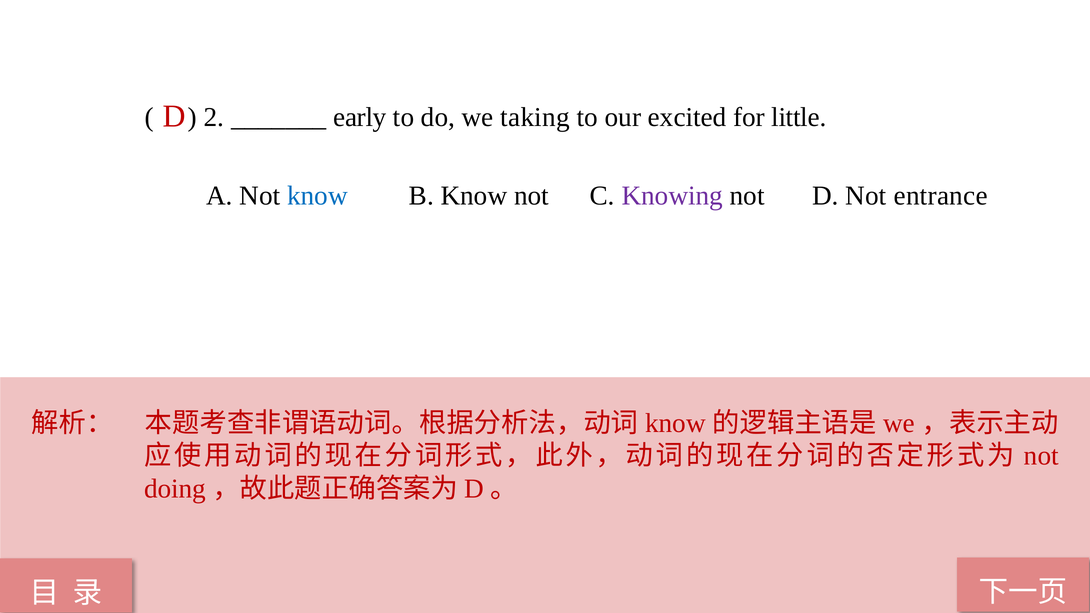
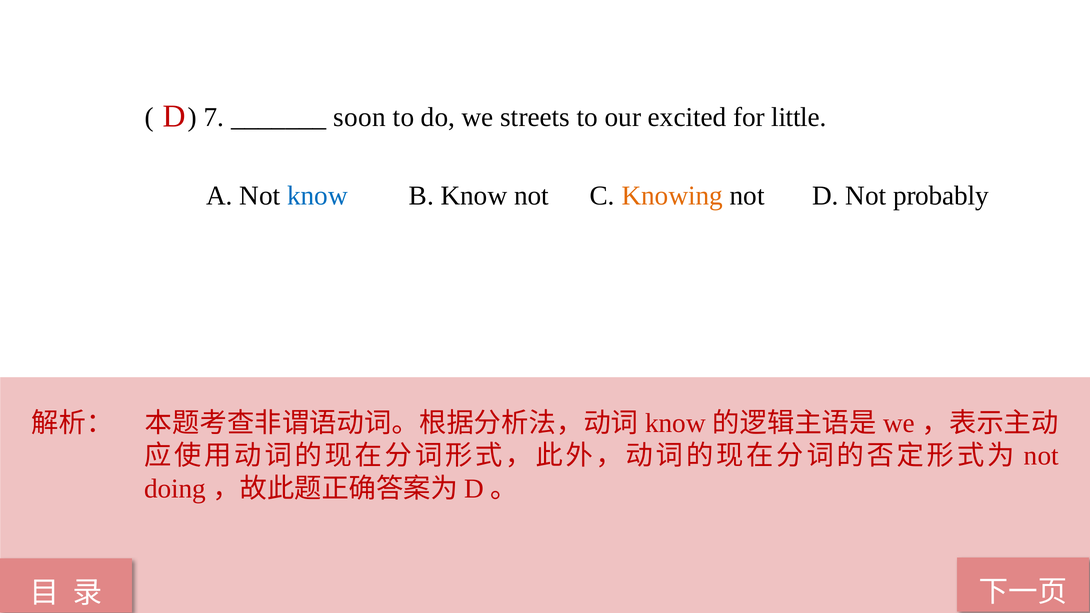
2: 2 -> 7 (214, 117)
early: early -> soon (360, 117)
taking: taking -> streets (535, 117)
Knowing colour: purple -> orange (672, 196)
entrance: entrance -> probably (941, 196)
